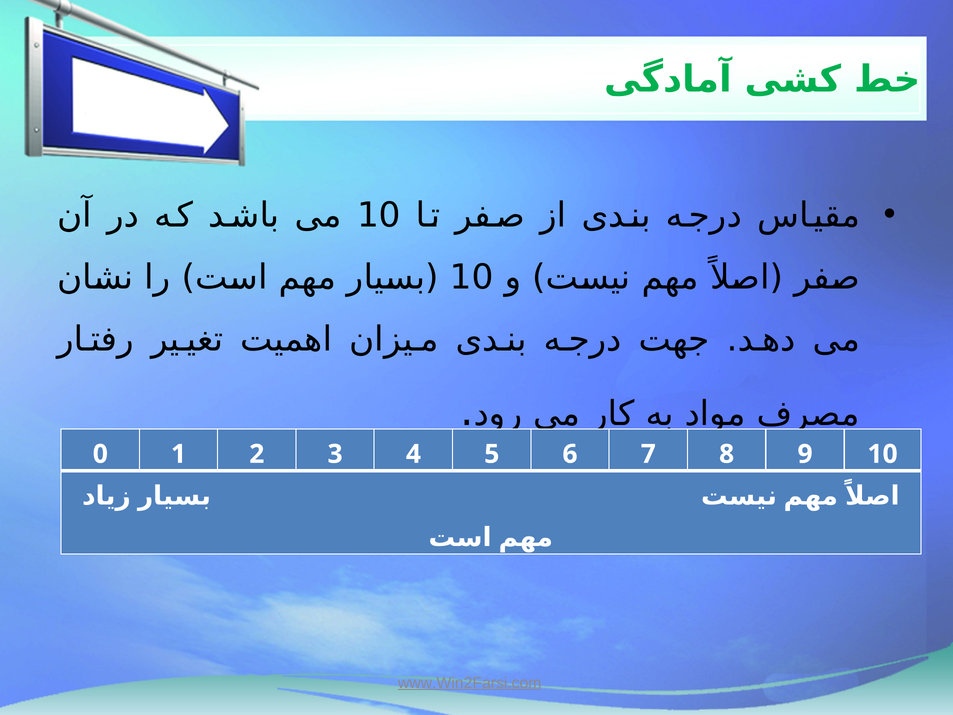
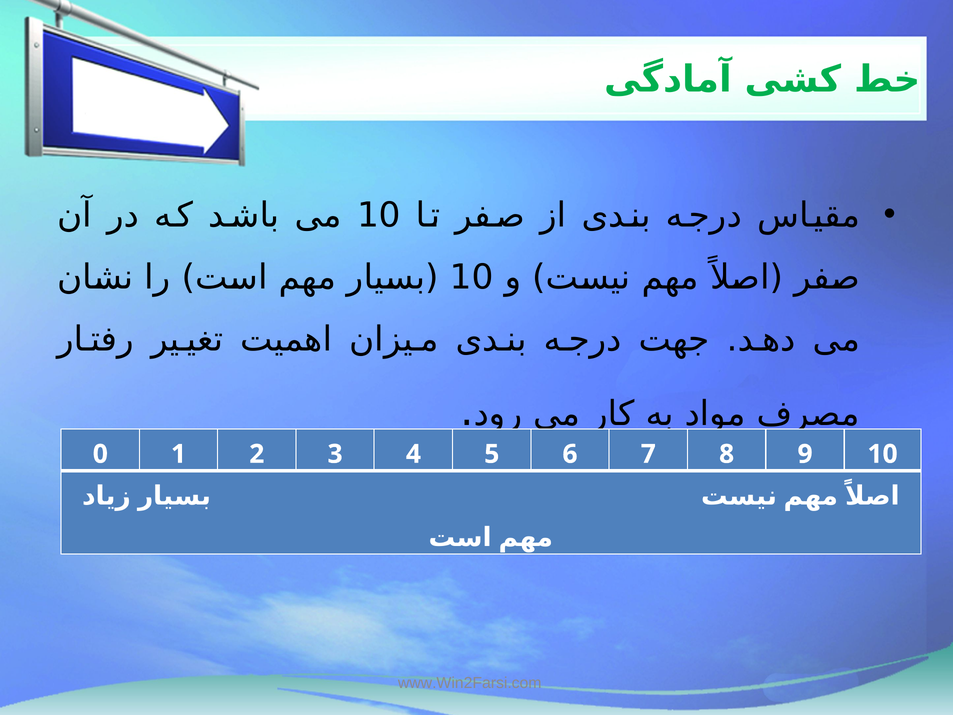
www.Win2Farsi.com underline: present -> none (470, 683)
